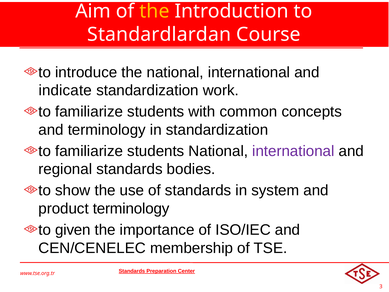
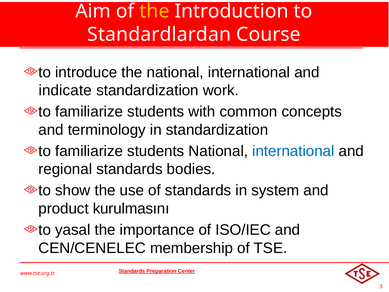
international colour: purple -> blue (293, 151)
product terminology: terminology -> kurulmasını (131, 208)
given: given -> yasal (73, 230)
